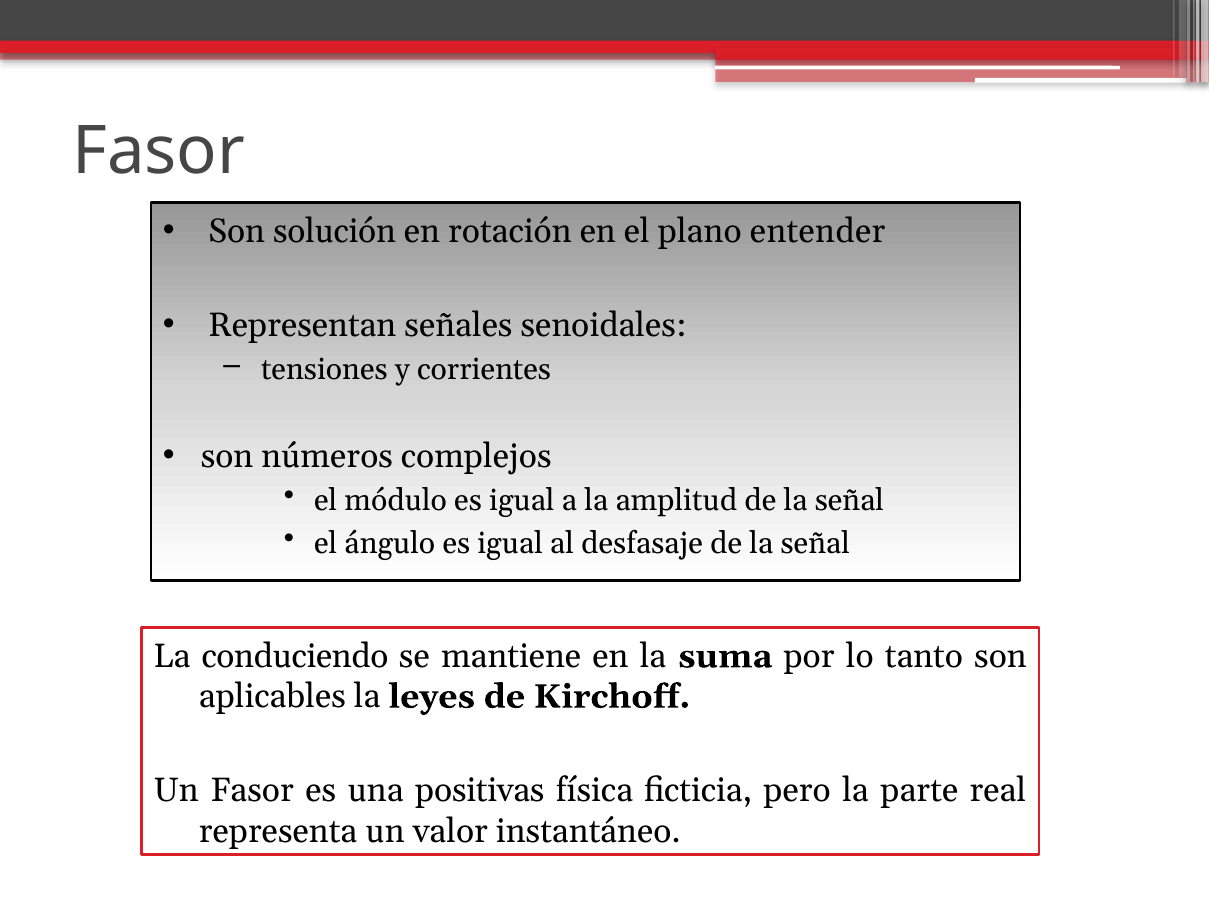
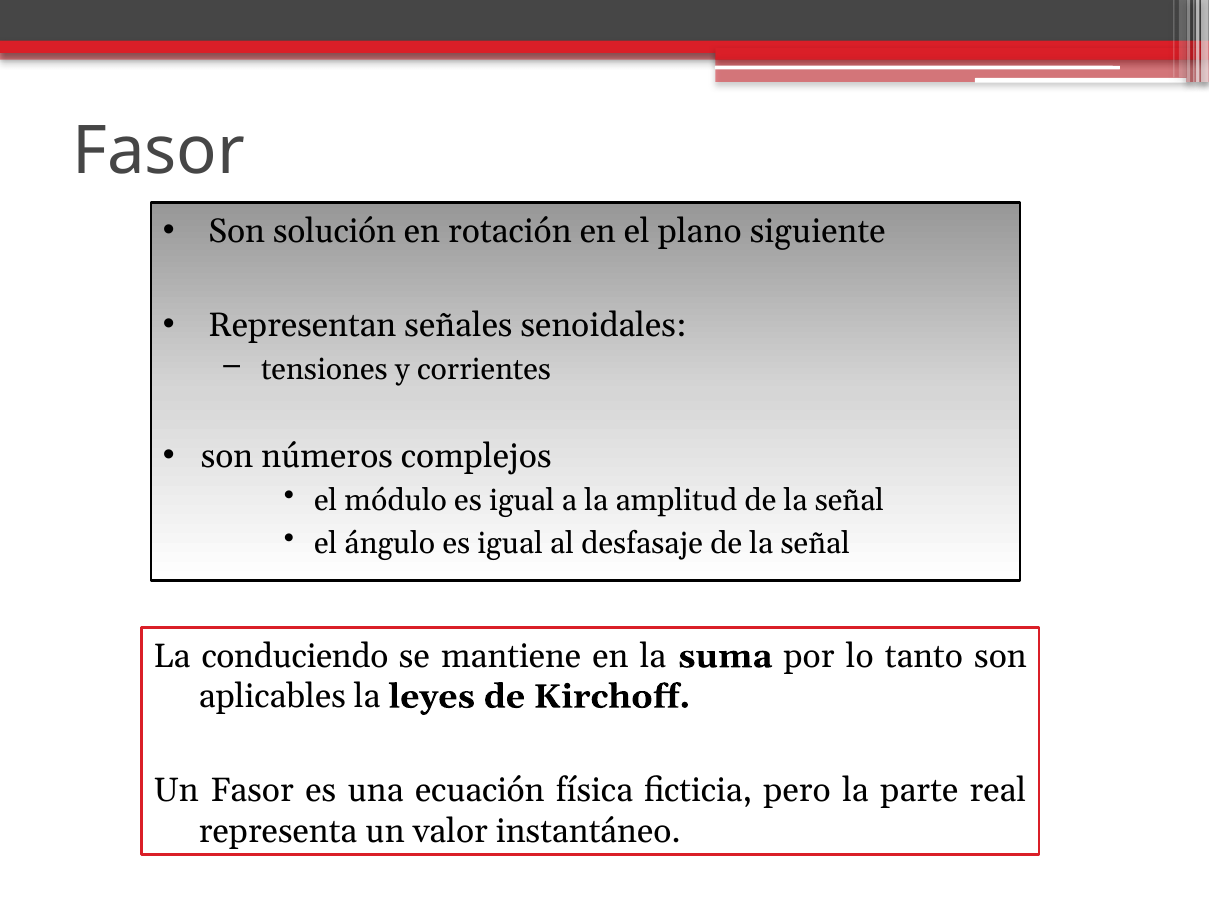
entender: entender -> siguiente (818, 231)
positivas: positivas -> ecuación (480, 790)
